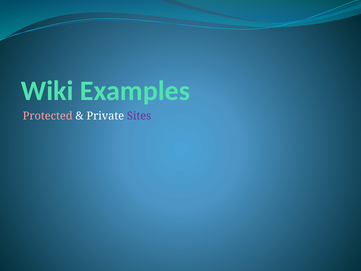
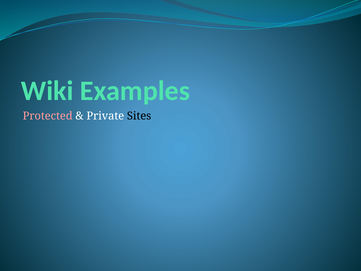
Sites colour: purple -> black (139, 116)
